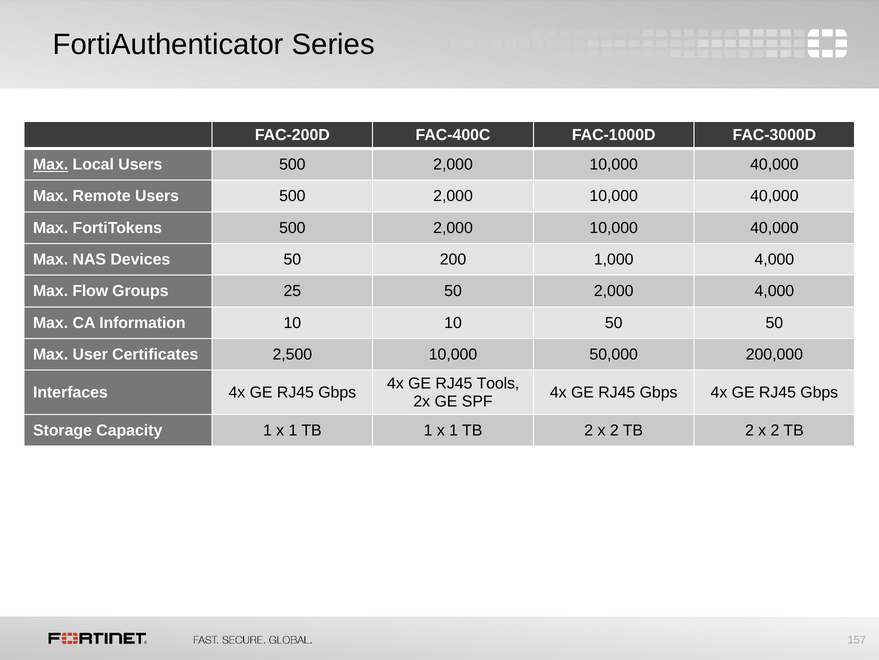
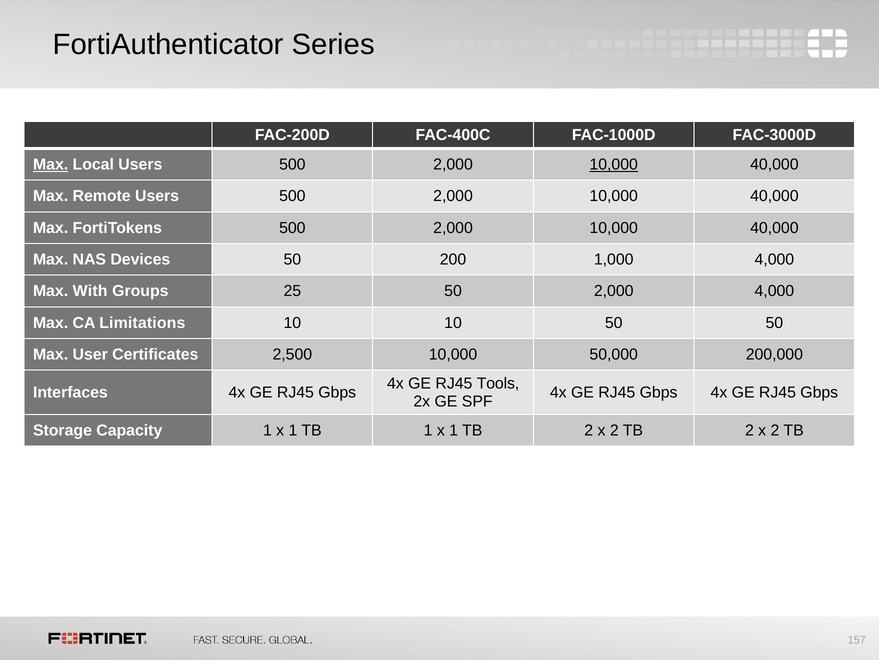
10,000 underline: none -> present (614, 164)
Flow: Flow -> With (90, 291)
Information: Information -> Limitations (142, 323)
